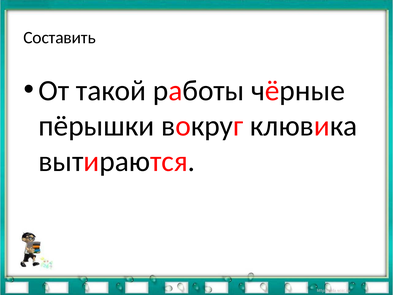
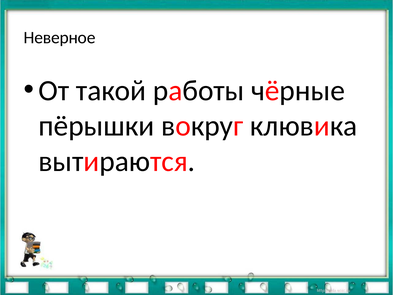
Составить: Составить -> Неверное (60, 38)
